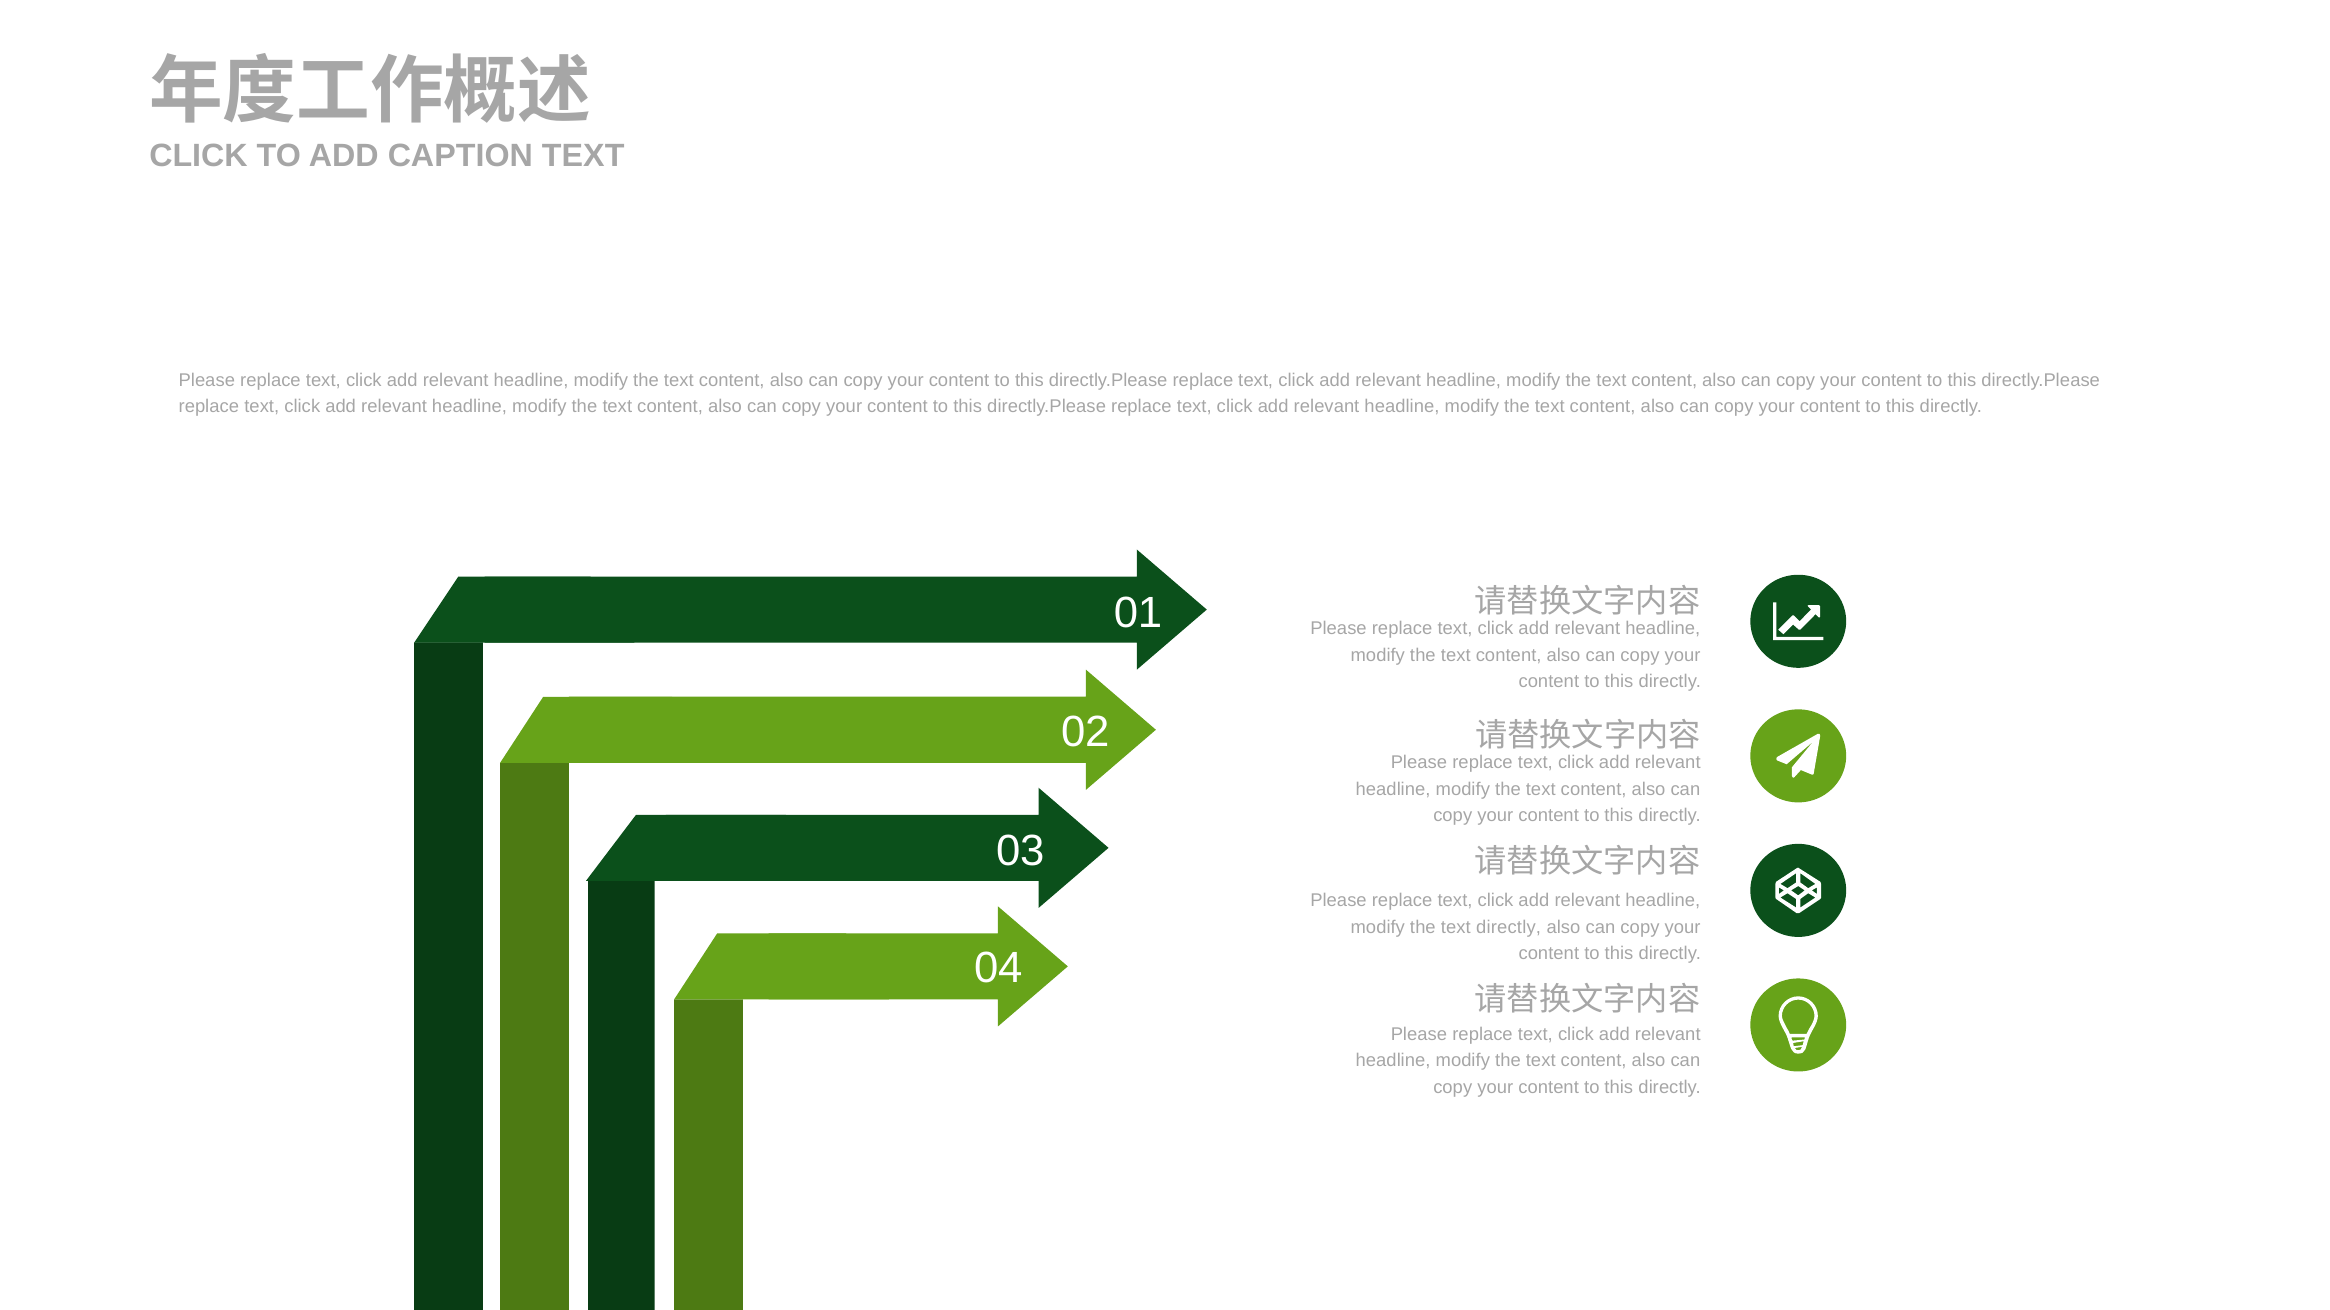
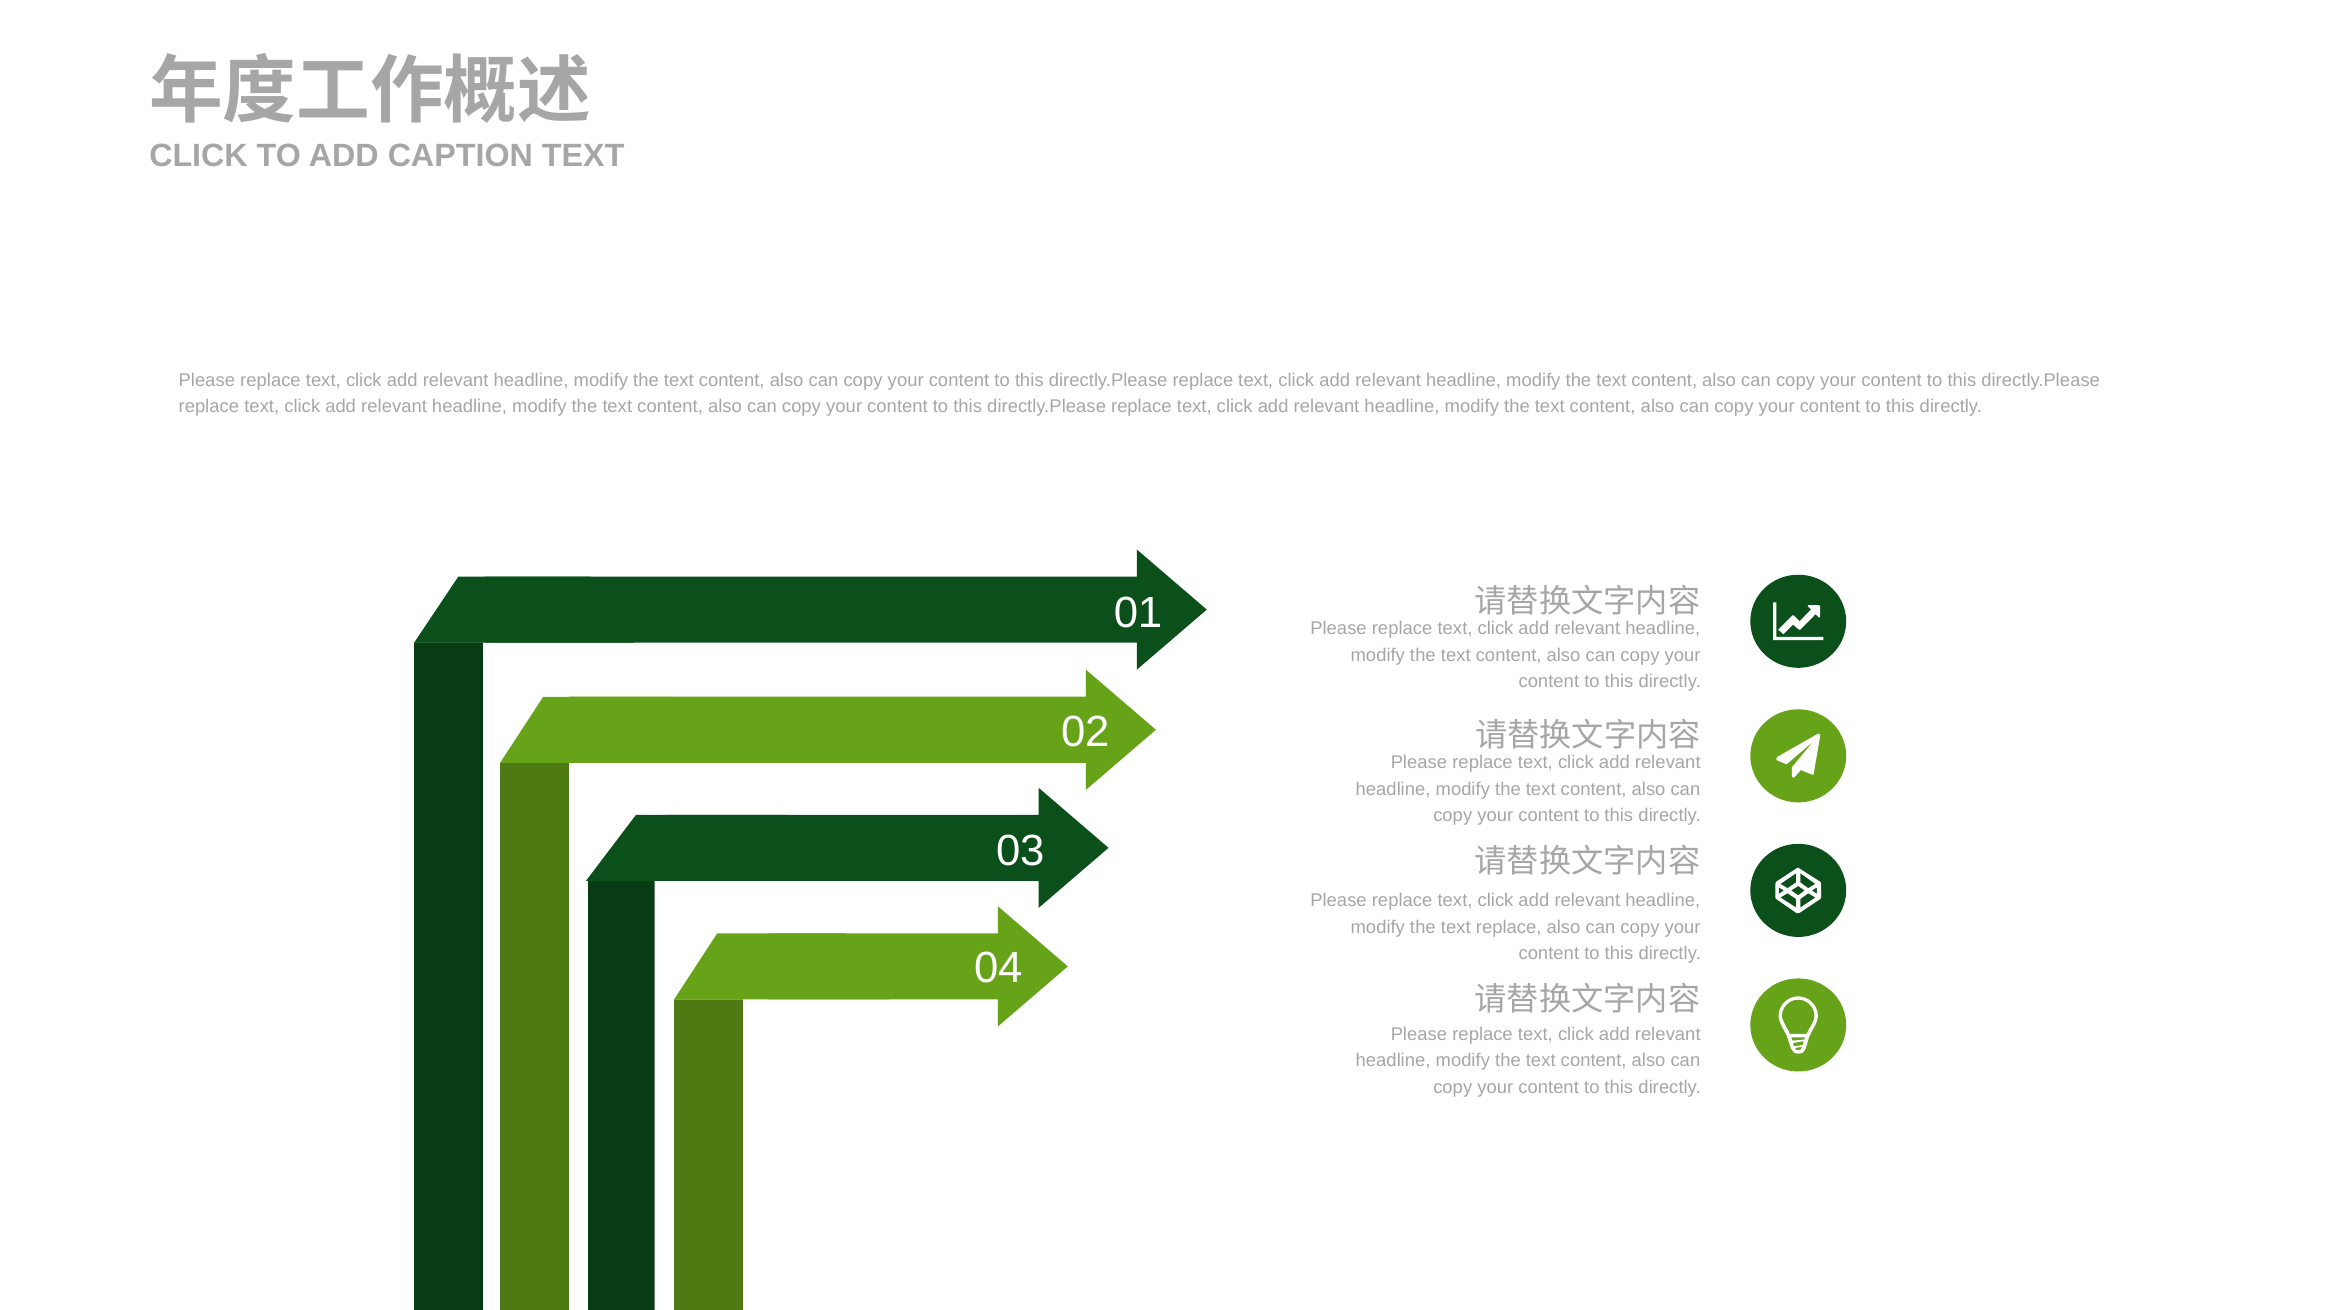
text directly: directly -> replace (1509, 928)
